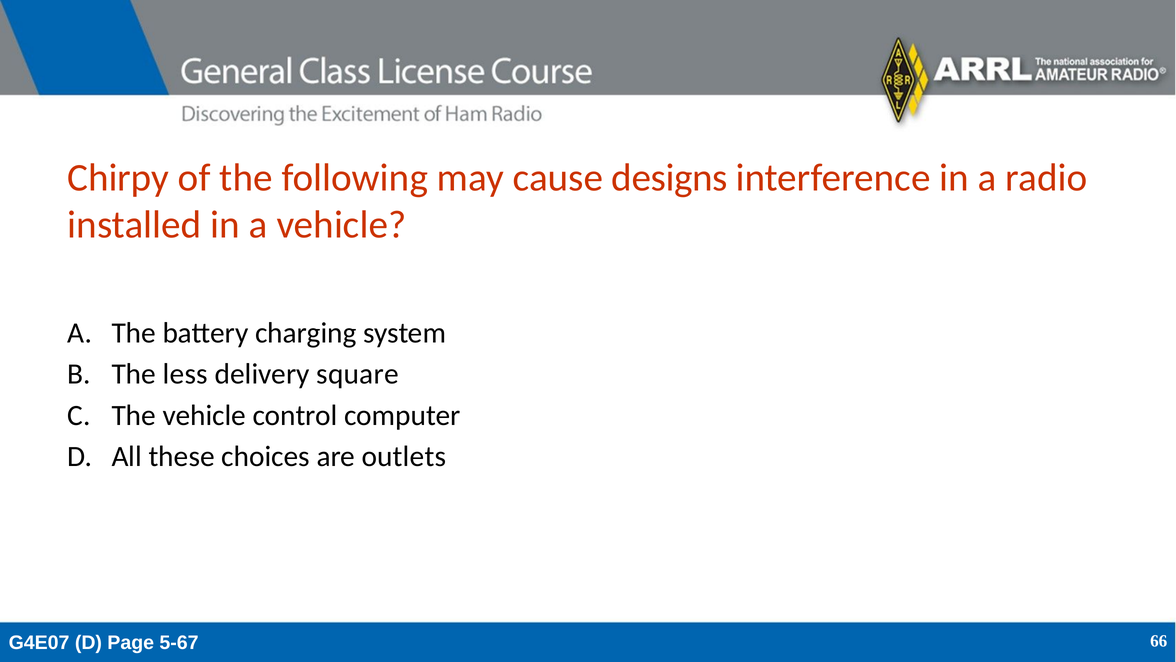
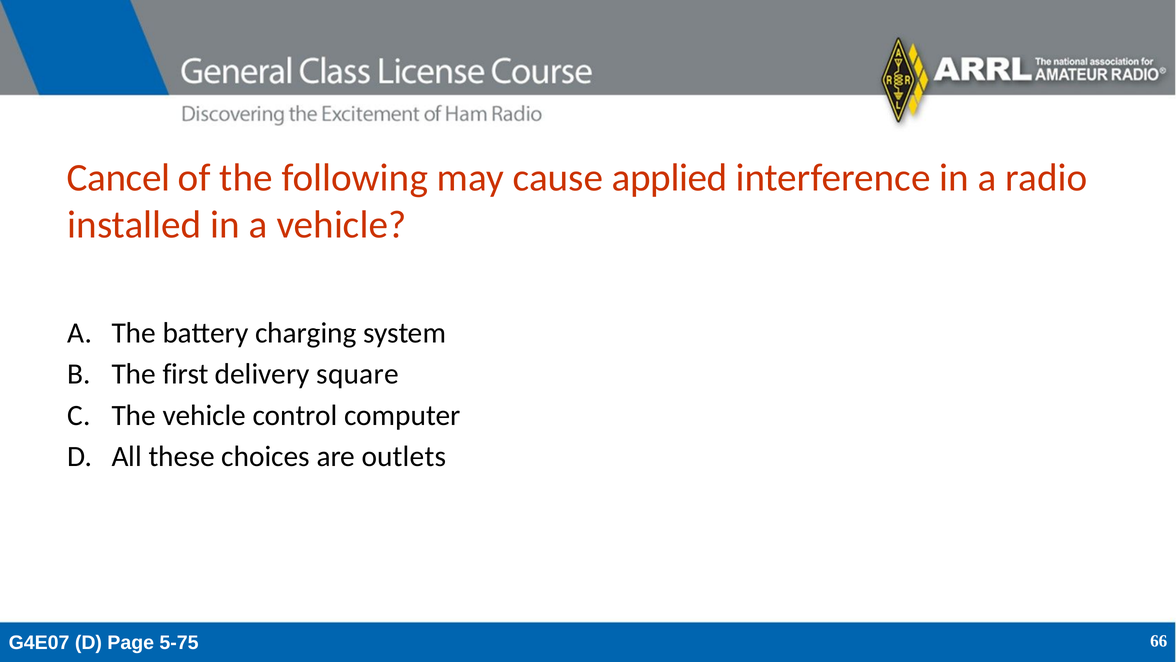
Chirpy: Chirpy -> Cancel (118, 178)
designs: designs -> applied (670, 178)
less: less -> first (186, 374)
5-67: 5-67 -> 5-75 (179, 642)
